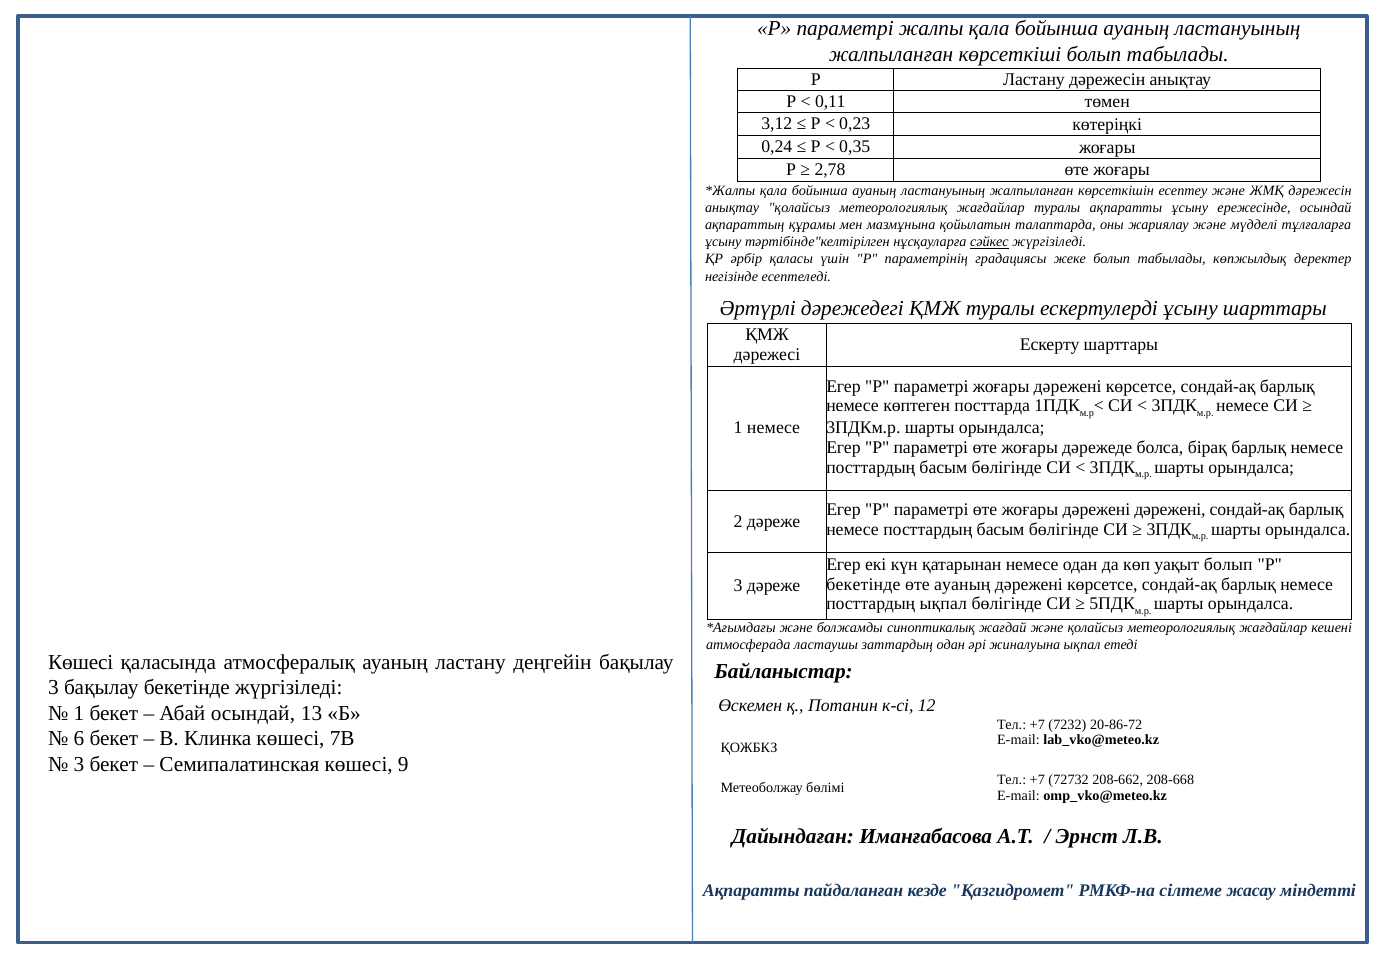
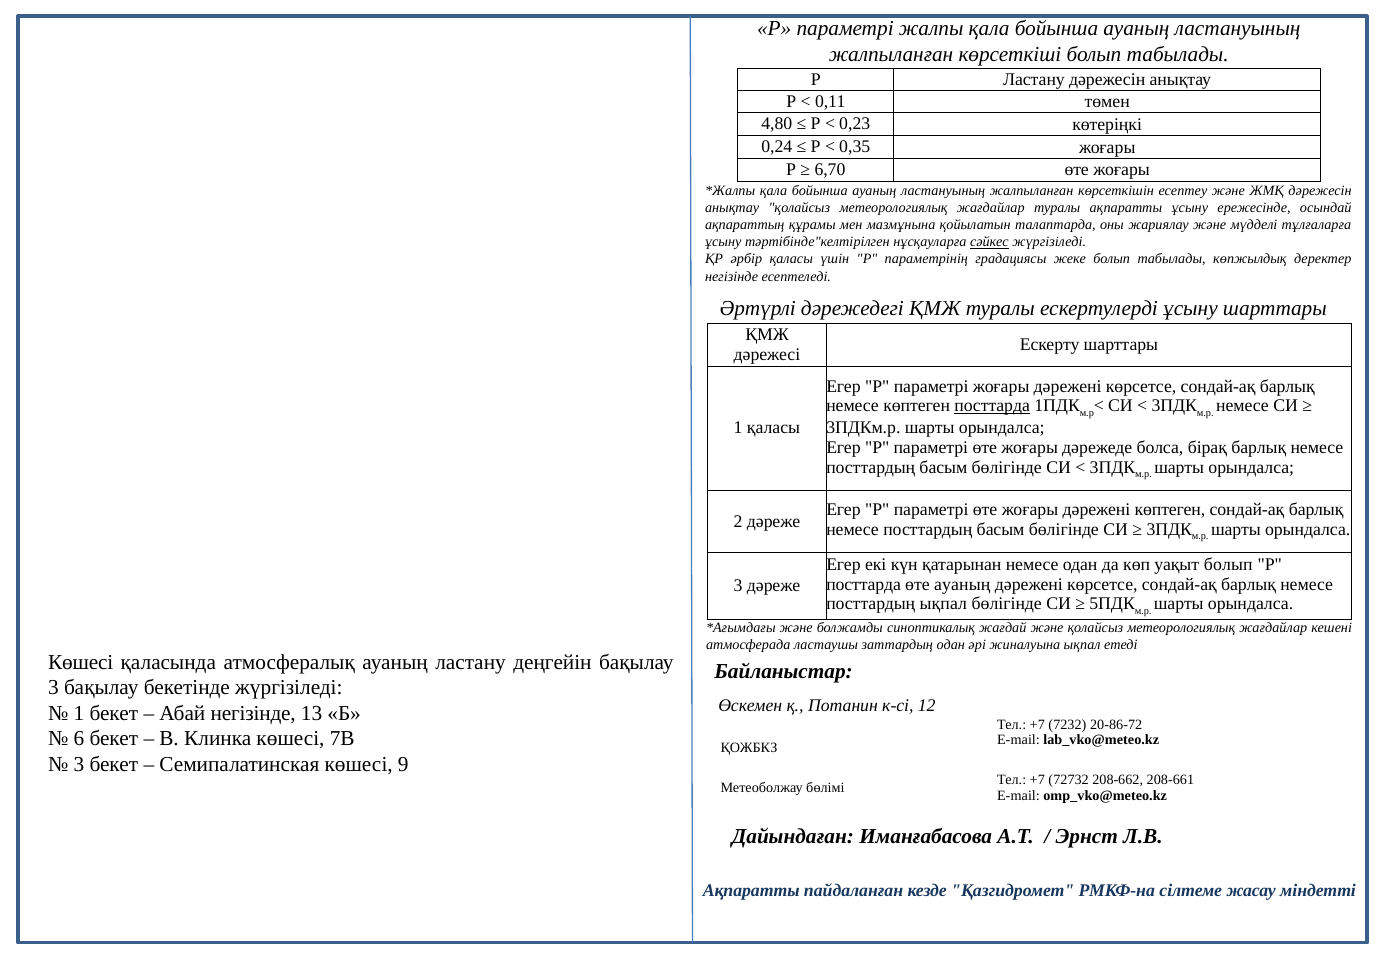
3,12: 3,12 -> 4,80 (777, 124)
2,78: 2,78 -> 6,70 (830, 170)
посттарда underline: none -> present (992, 406)
1 немесе: немесе -> қаласы (774, 428)
дәрежені дәрежені: дәрежені -> көптеген (1170, 510)
бекетінде: бекетінде -> посттарда (864, 584)
Абай осындай: осындай -> негізінде (253, 713)
208-668: 208-668 -> 208-661 (1170, 780)
